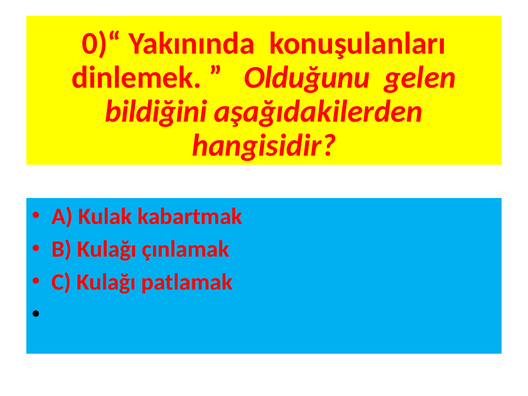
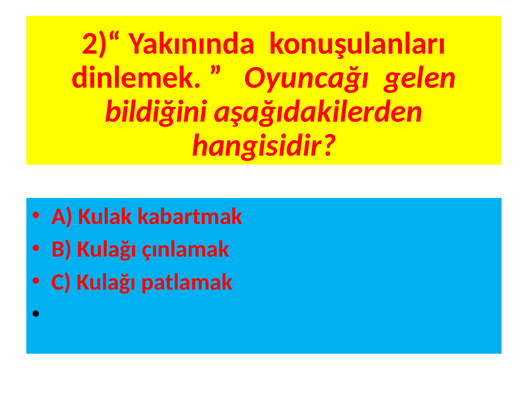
0)“: 0)“ -> 2)“ (102, 43)
Olduğunu: Olduğunu -> Oyuncağı (307, 77)
